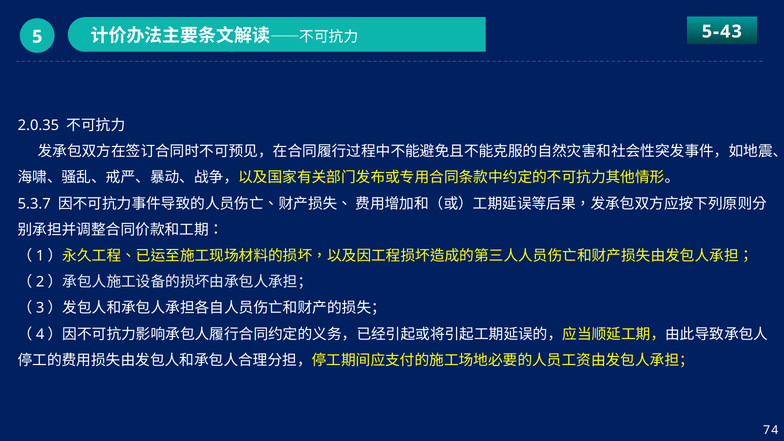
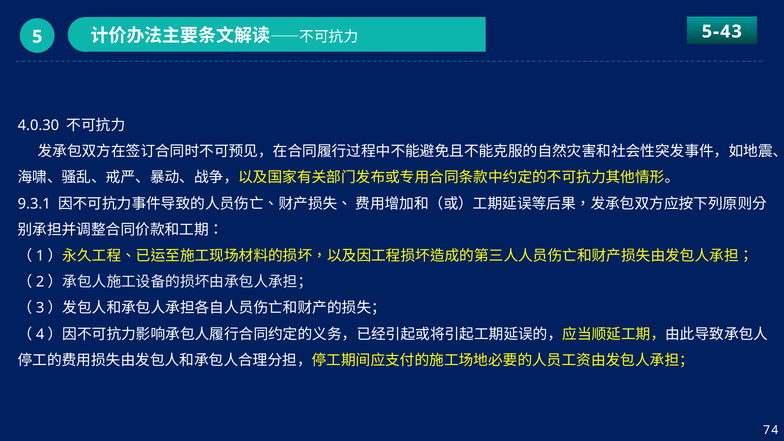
2.0.35: 2.0.35 -> 4.0.30 (38, 126)
5.3.7: 5.3.7 -> 9.3.1 (34, 204)
